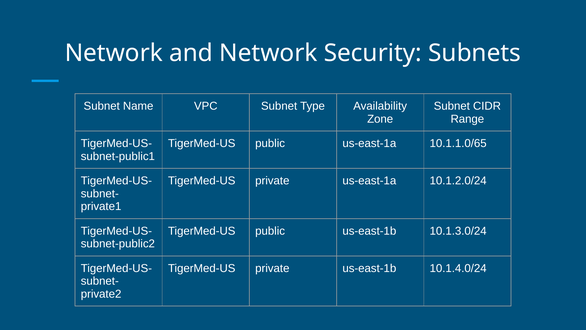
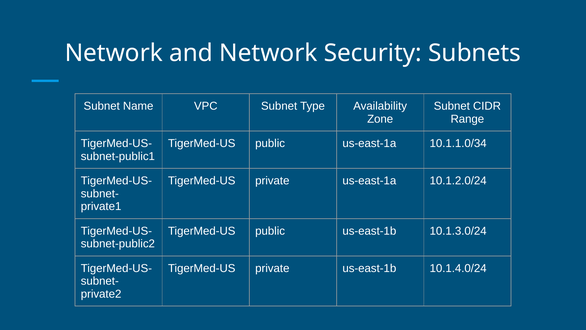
10.1.1.0/65: 10.1.1.0/65 -> 10.1.1.0/34 (458, 143)
